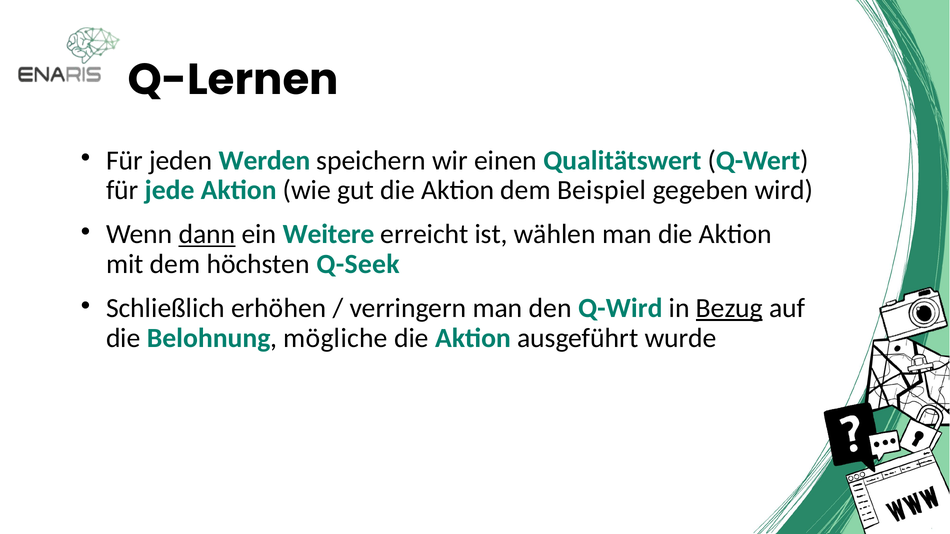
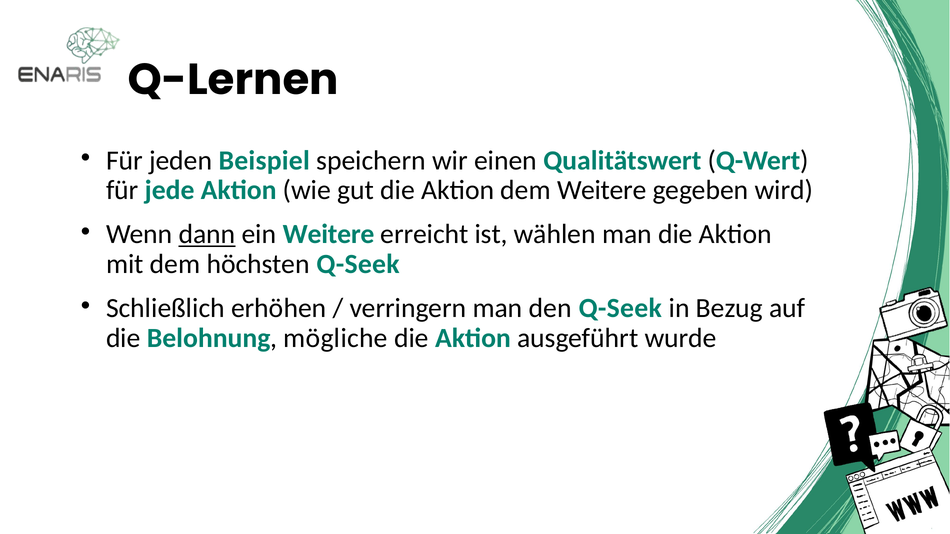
Werden: Werden -> Beispiel (264, 161)
dem Beispiel: Beispiel -> Weitere (602, 190)
den Q-Wird: Q-Wird -> Q-Seek (620, 308)
Bezug underline: present -> none (729, 308)
